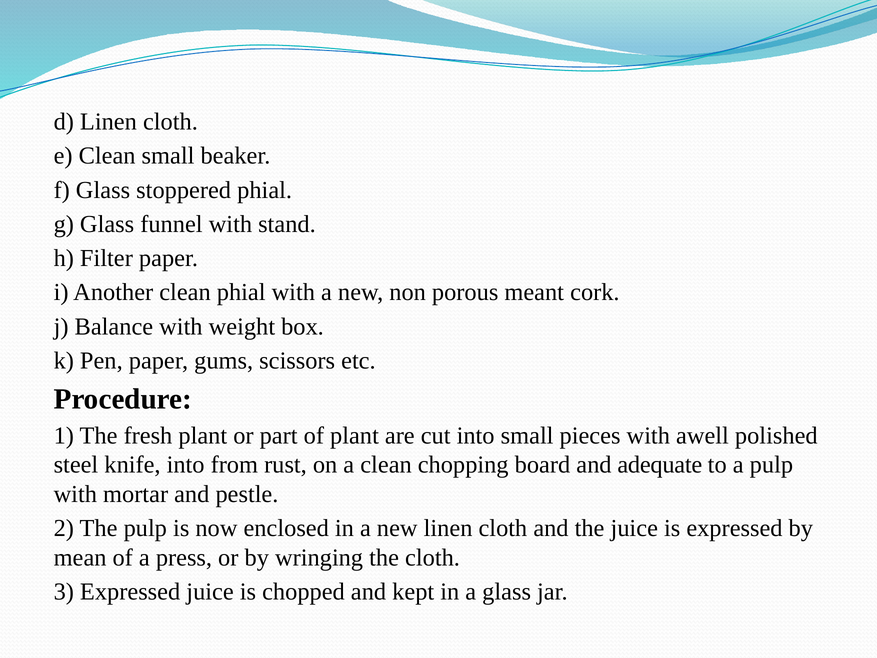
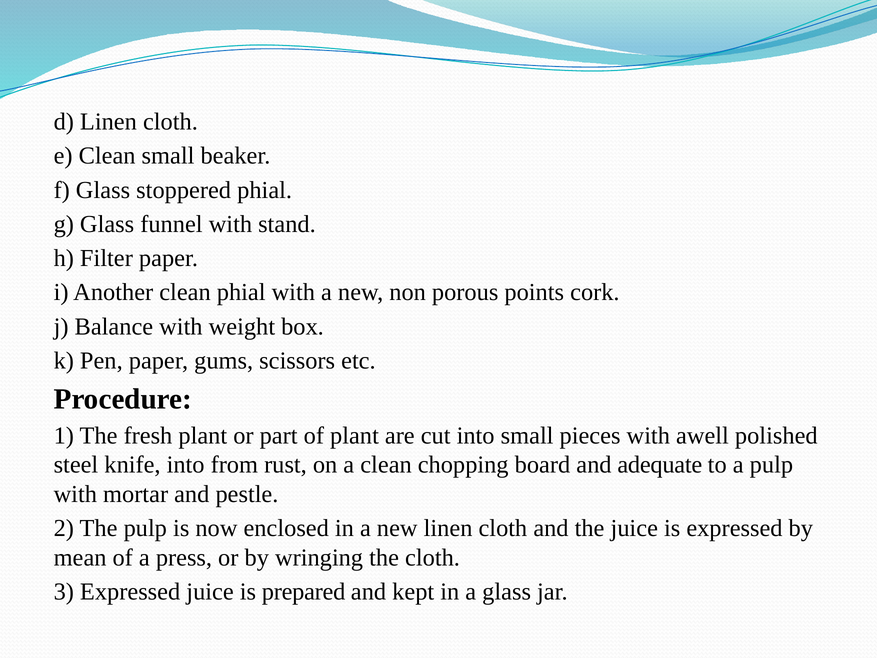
meant: meant -> points (534, 292)
chopped: chopped -> prepared (304, 591)
